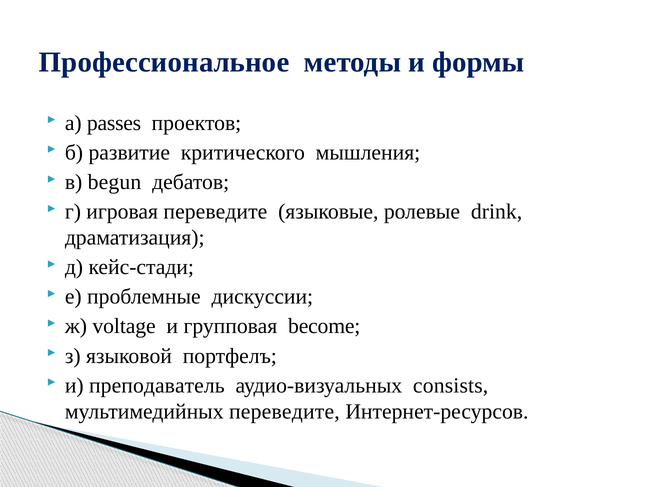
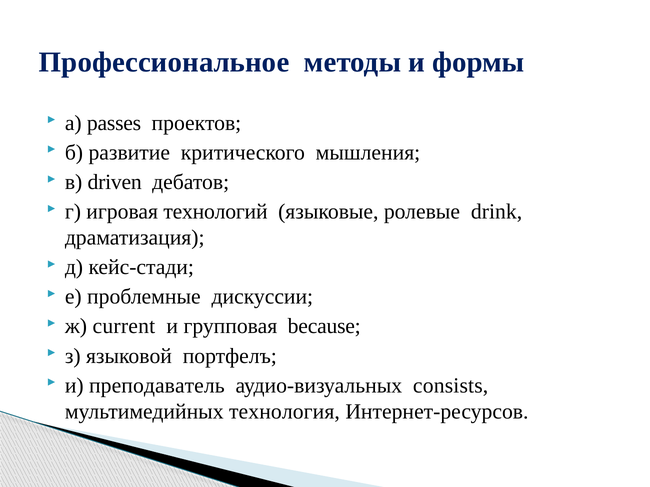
begun: begun -> driven (115, 182)
игровая переведите: переведите -> технологий (216, 212)
voltage: voltage -> current (124, 327)
become: become -> because (324, 327)
мультимедийных переведите: переведите -> технология (284, 412)
